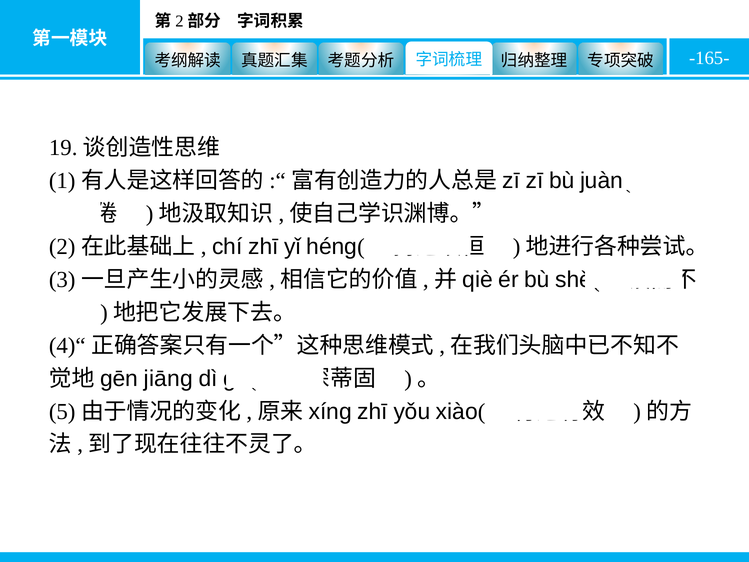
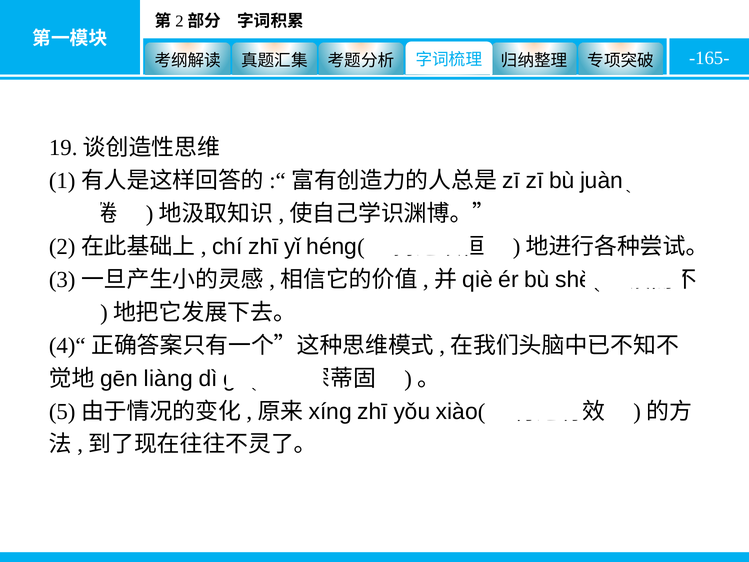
jiāng: jiāng -> liàng (168, 378)
